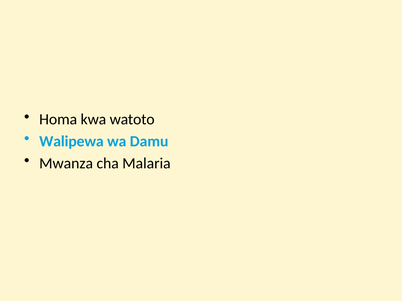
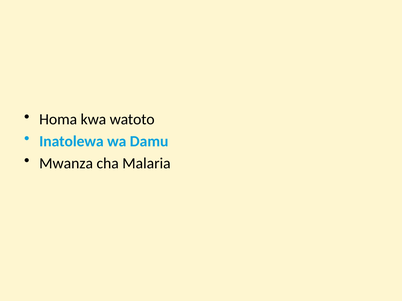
Walipewa: Walipewa -> Inatolewa (71, 142)
